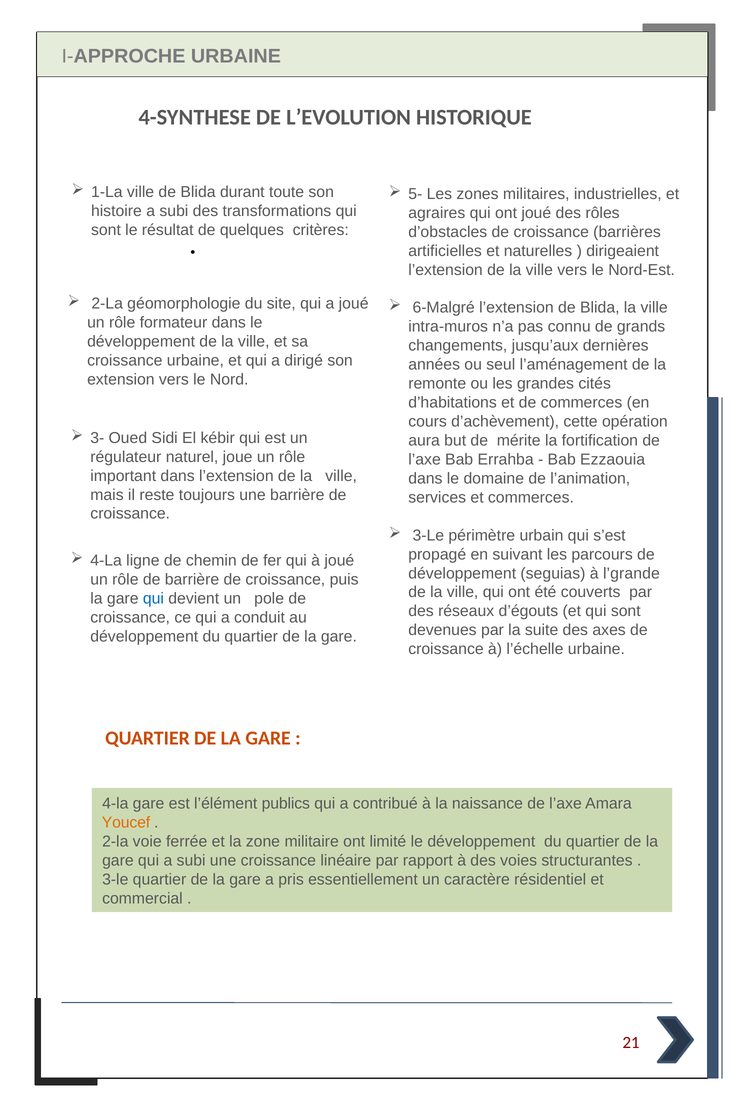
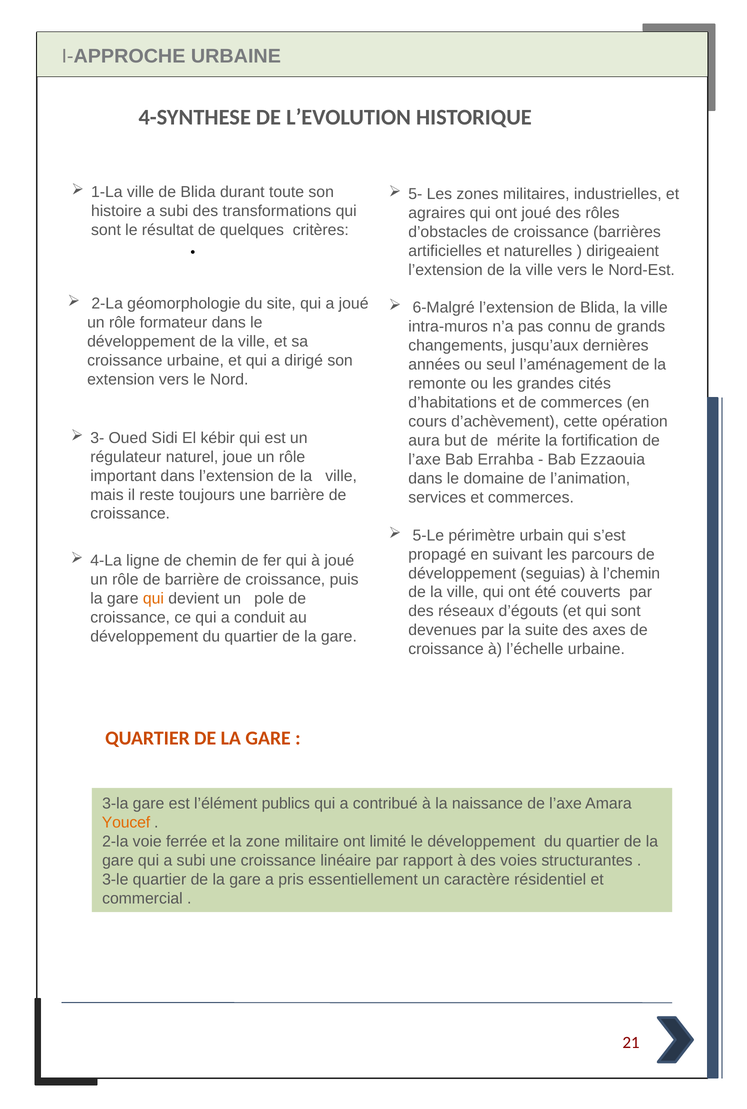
3-Le: 3-Le -> 5-Le (428, 535)
l’grande: l’grande -> l’chemin (632, 573)
qui colour: blue -> orange (153, 599)
4-la: 4-la -> 3-la (115, 804)
